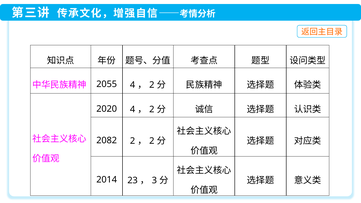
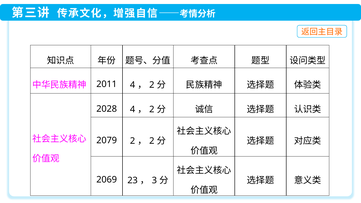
2055: 2055 -> 2011 (107, 84)
2020: 2020 -> 2028 (107, 109)
2082: 2082 -> 2079 (107, 140)
2014: 2014 -> 2069 (107, 180)
